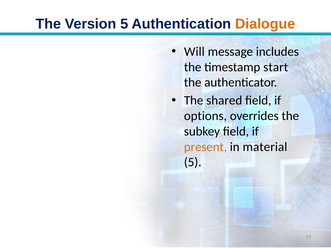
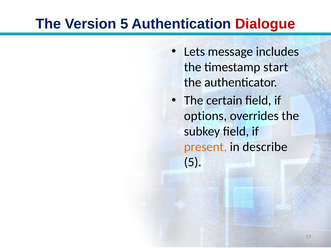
Dialogue colour: orange -> red (265, 24)
Will: Will -> Lets (194, 52)
shared: shared -> certain (224, 101)
material: material -> describe (265, 147)
